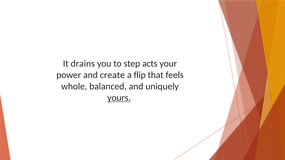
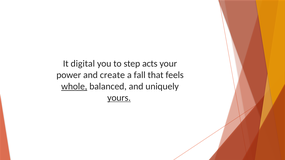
drains: drains -> digital (83, 64)
flip: flip -> fall (140, 75)
whole underline: none -> present (74, 87)
